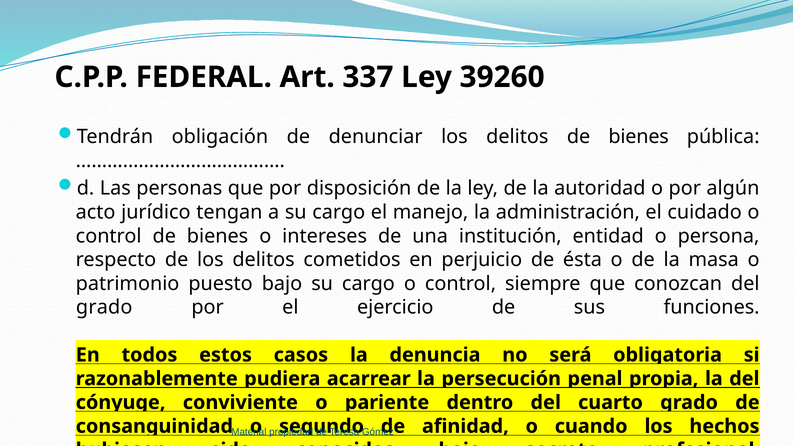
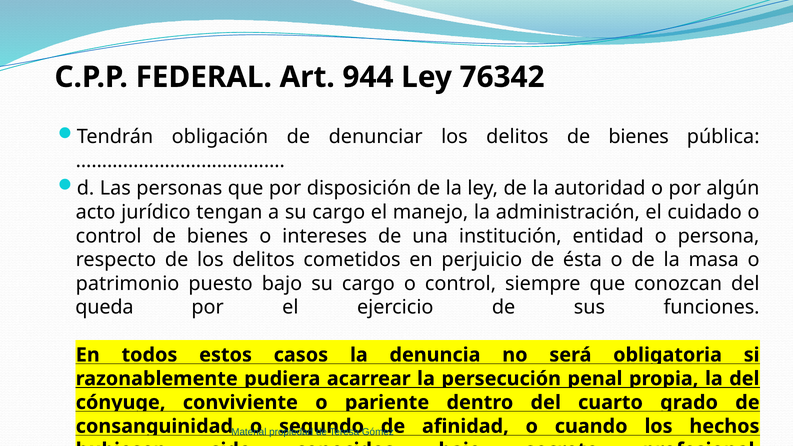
337: 337 -> 944 (368, 77)
39260: 39260 -> 76342 (502, 77)
grado: grado -> queda (104, 307)
